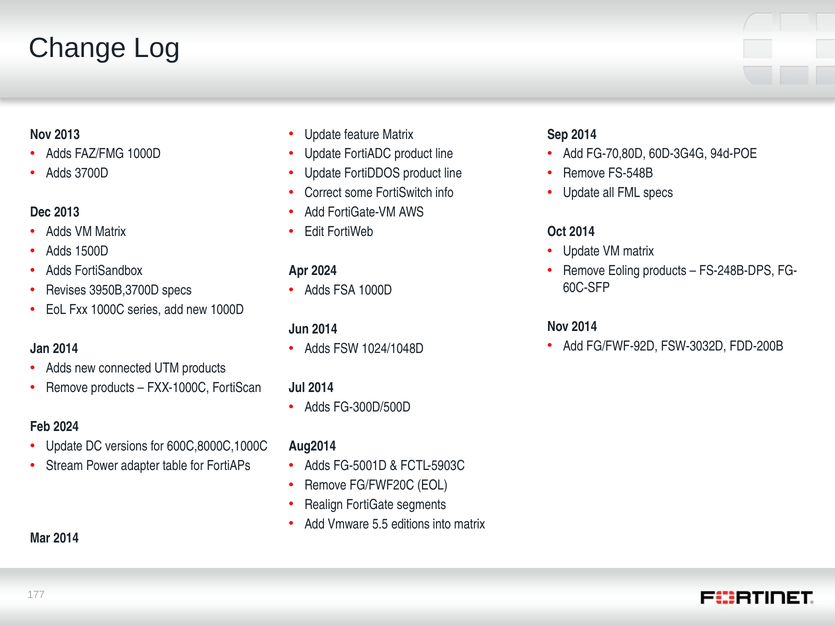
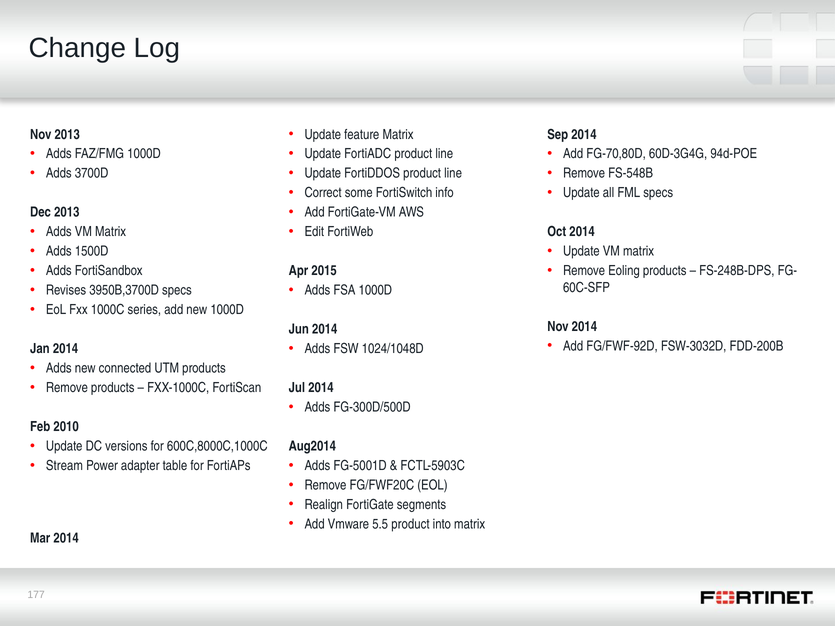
Apr 2024: 2024 -> 2015 (324, 271)
Feb 2024: 2024 -> 2010 (66, 427)
5.5 editions: editions -> product (410, 524)
